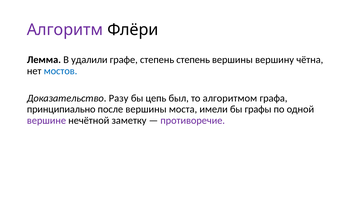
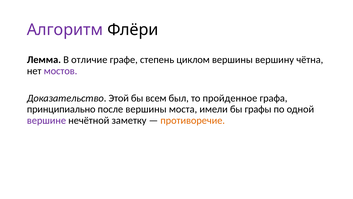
удалили: удалили -> отличие (89, 60)
степень степень: степень -> циклом (193, 60)
мостов colour: blue -> purple (61, 71)
Разу: Разу -> Этой (119, 98)
цепь: цепь -> всем (156, 98)
алгоритмом: алгоритмом -> пройденное (230, 98)
противоречие colour: purple -> orange (193, 120)
